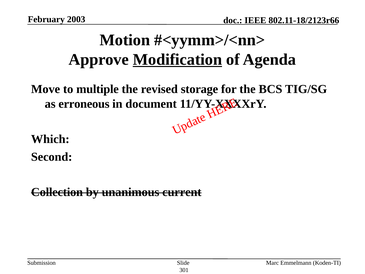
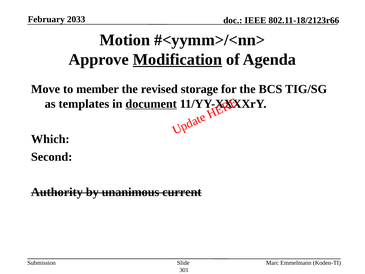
2003: 2003 -> 2033 (76, 19)
multiple: multiple -> member (98, 89)
erroneous: erroneous -> templates (84, 104)
document underline: none -> present (151, 104)
Collection: Collection -> Authority (57, 192)
